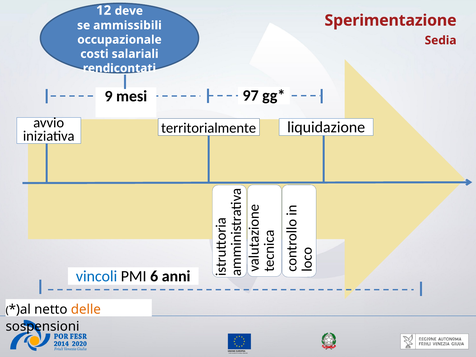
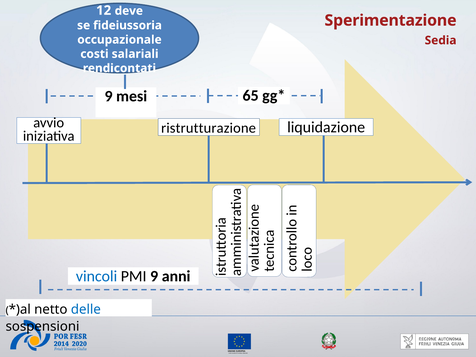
ammissibili: ammissibili -> fideiussoria (128, 25)
97: 97 -> 65 (251, 96)
territorialmente: territorialmente -> ristrutturazione (209, 128)
PMI 6: 6 -> 9 (154, 276)
delle colour: orange -> blue (86, 309)
